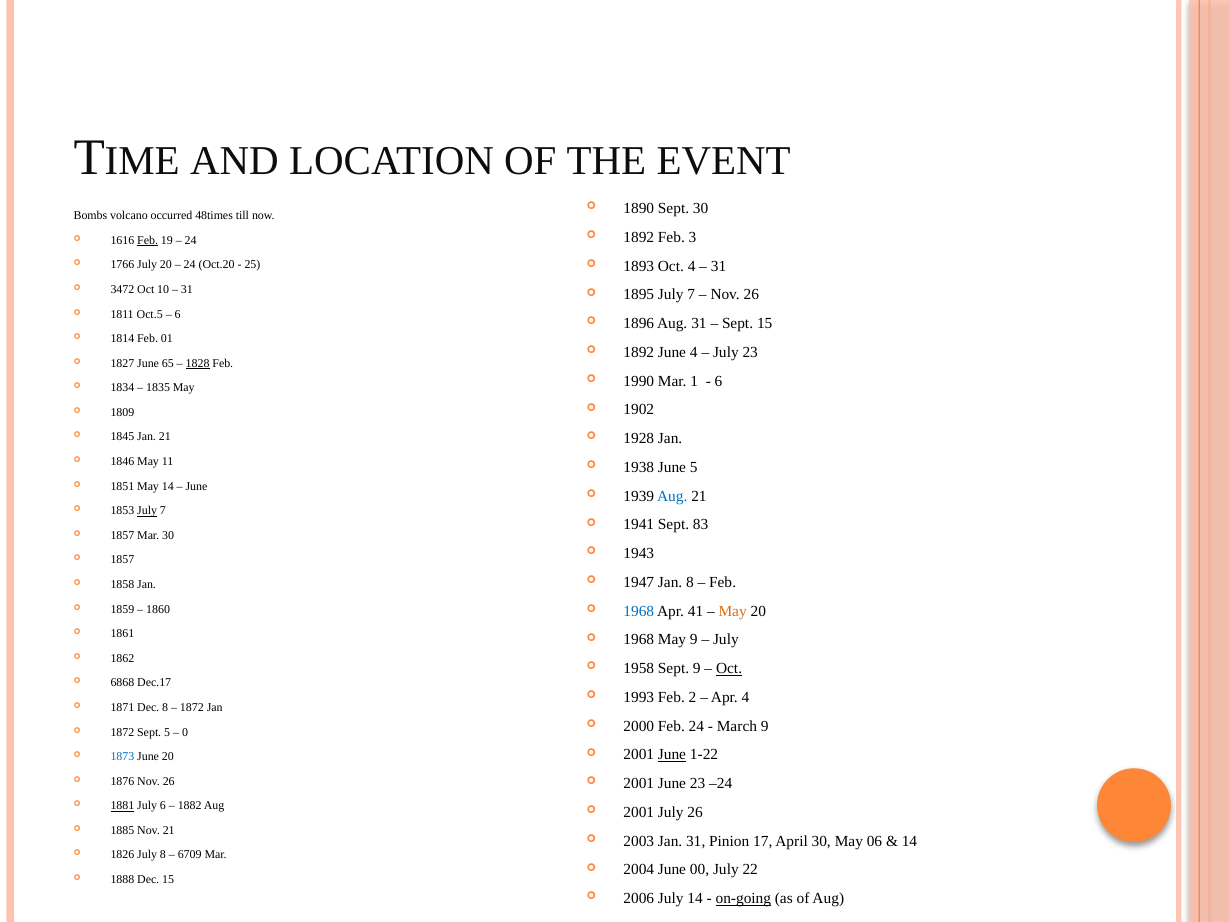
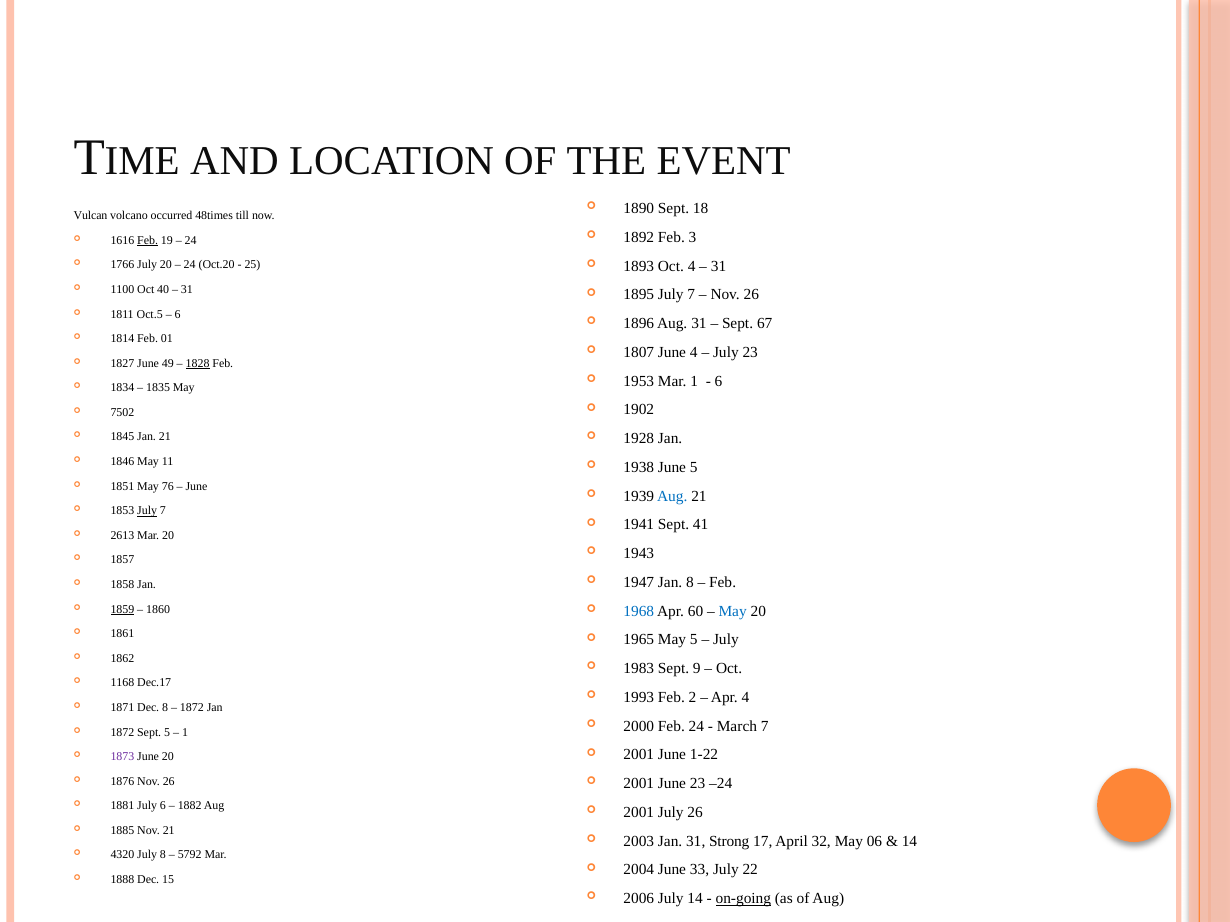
Sept 30: 30 -> 18 (701, 209)
Bombs: Bombs -> Vulcan (91, 216)
3472: 3472 -> 1100 (122, 290)
10: 10 -> 40 (163, 290)
Sept 15: 15 -> 67 (765, 324)
1892: 1892 -> 1807 (639, 352)
65: 65 -> 49 (168, 363)
1990: 1990 -> 1953 (639, 381)
1809: 1809 -> 7502 (122, 413)
May 14: 14 -> 76 (168, 486)
83: 83 -> 41 (701, 525)
1857: 1857 -> 2613 (122, 536)
Mar 30: 30 -> 20 (168, 536)
1859 underline: none -> present (122, 609)
41: 41 -> 60 (696, 611)
May colour: orange -> blue (733, 611)
1968: 1968 -> 1965 (639, 640)
May 9: 9 -> 5 (694, 640)
1958: 1958 -> 1983 (639, 669)
Oct underline: present -> none (729, 669)
6868: 6868 -> 1168 (122, 683)
March 9: 9 -> 7 (765, 726)
0: 0 -> 1 (185, 732)
June underline: present -> none (672, 755)
1873 colour: blue -> purple (122, 757)
1881 underline: present -> none (122, 806)
Pinion: Pinion -> Strong (729, 841)
April 30: 30 -> 32 (821, 841)
1826: 1826 -> 4320 (122, 855)
6709: 6709 -> 5792 (190, 855)
00: 00 -> 33 (699, 870)
